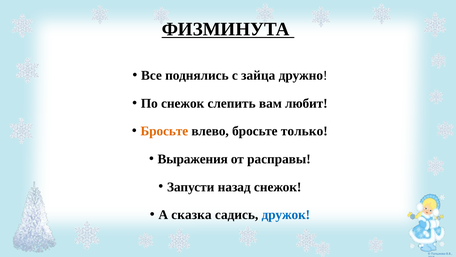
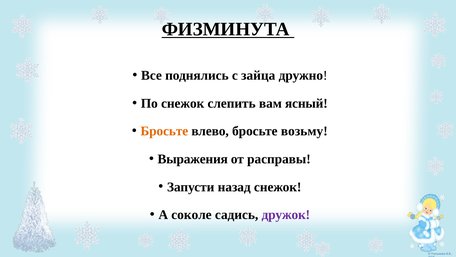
любит: любит -> ясный (306, 103)
только: только -> возьму (304, 131)
сказка: сказка -> соколе (191, 214)
дружок colour: blue -> purple (286, 214)
